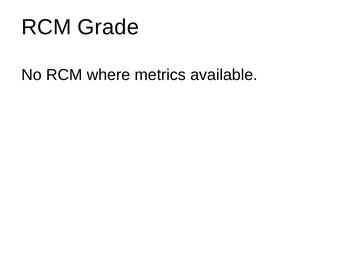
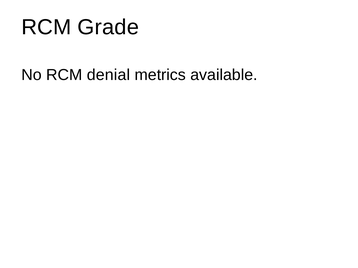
where: where -> denial (108, 75)
